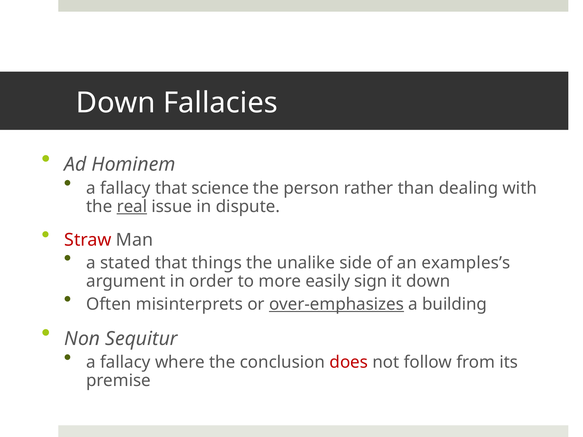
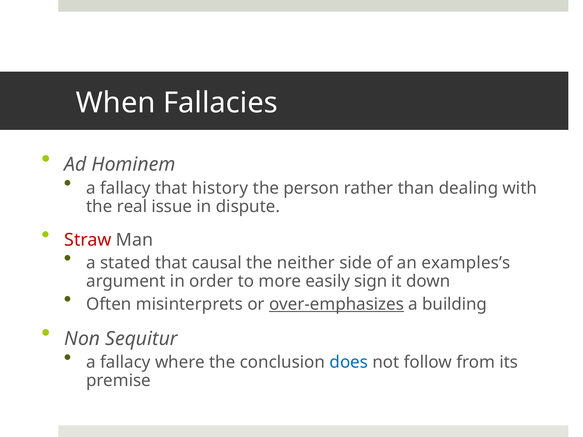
Down: Down -> When (116, 103)
science: science -> history (220, 188)
real underline: present -> none (132, 207)
things: things -> causal (217, 263)
unalike: unalike -> neither (306, 263)
does colour: red -> blue (349, 363)
